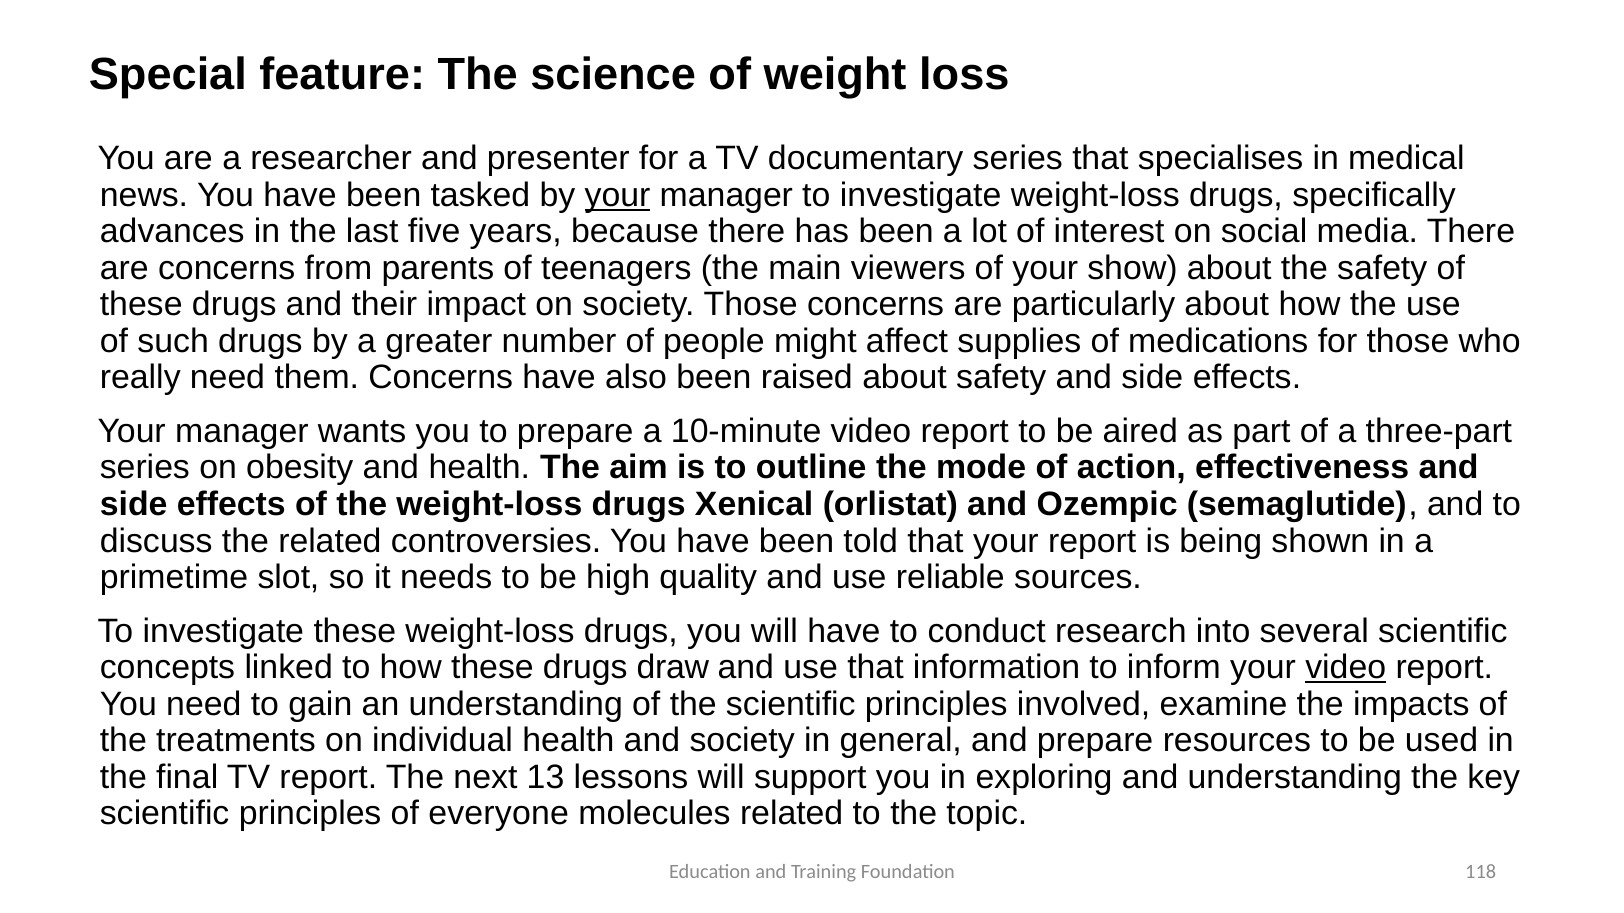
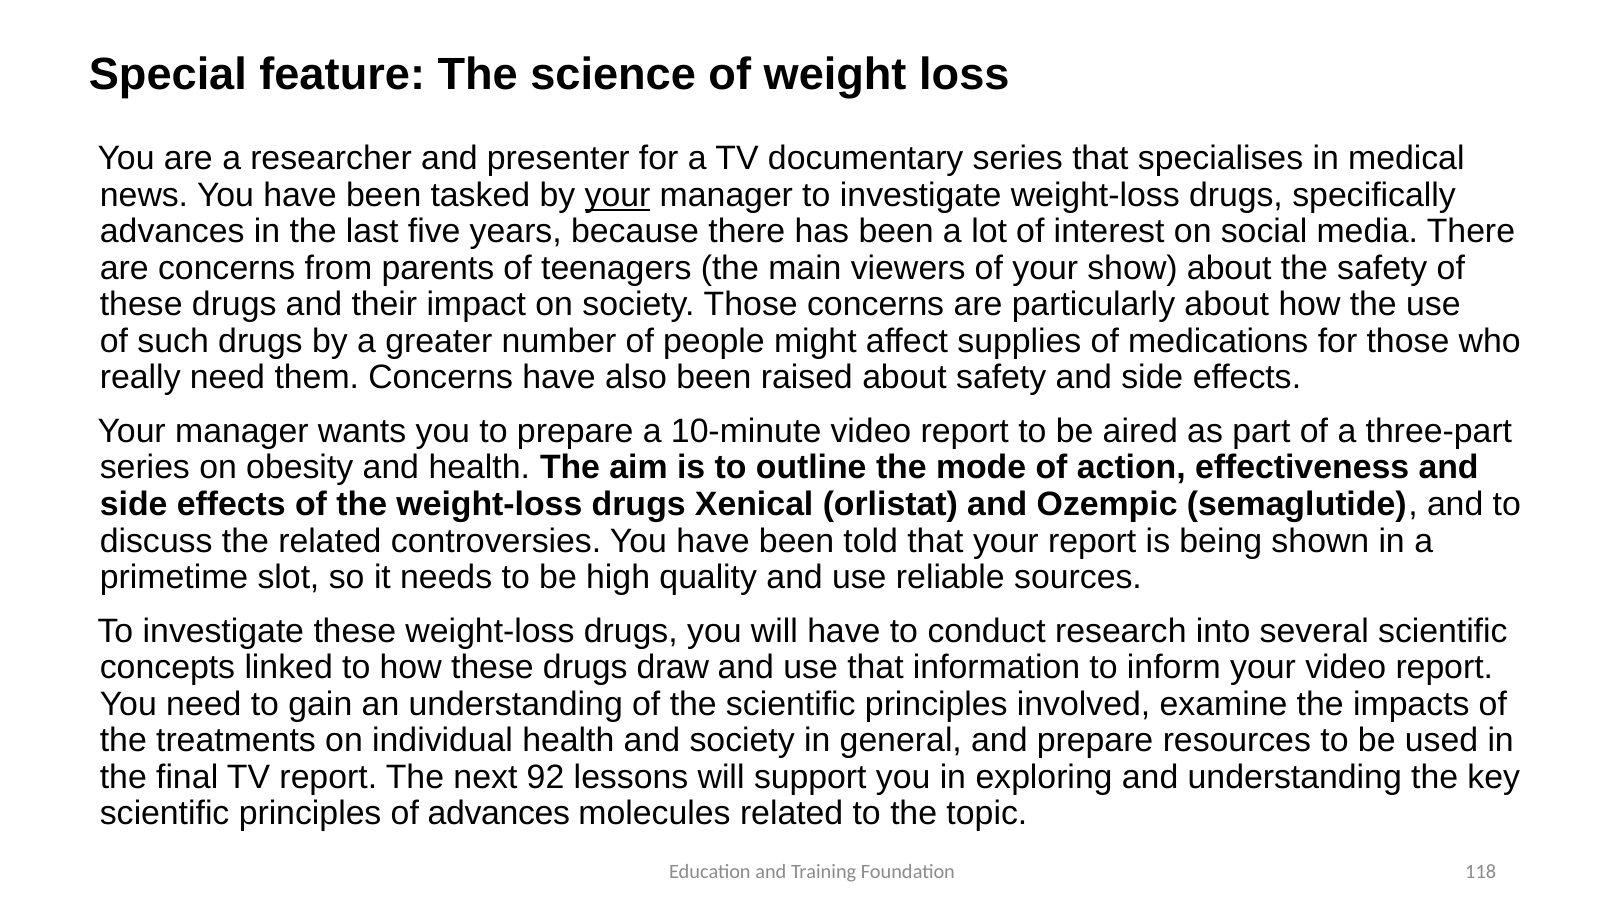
video underline: present -> none (1346, 668)
13: 13 -> 92 (546, 778)
of everyone: everyone -> advances (499, 814)
